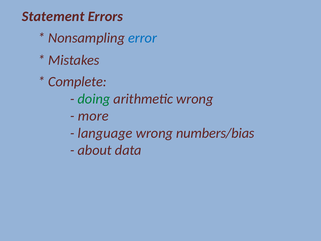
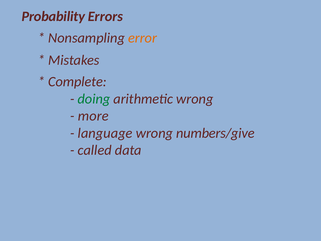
Statement: Statement -> Probability (53, 16)
error colour: blue -> orange (142, 38)
numbers/bias: numbers/bias -> numbers/give (215, 133)
about: about -> called (95, 150)
